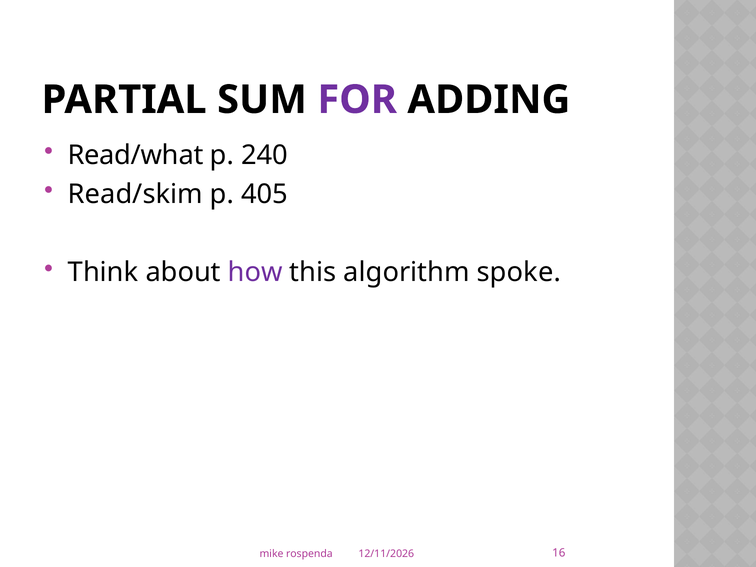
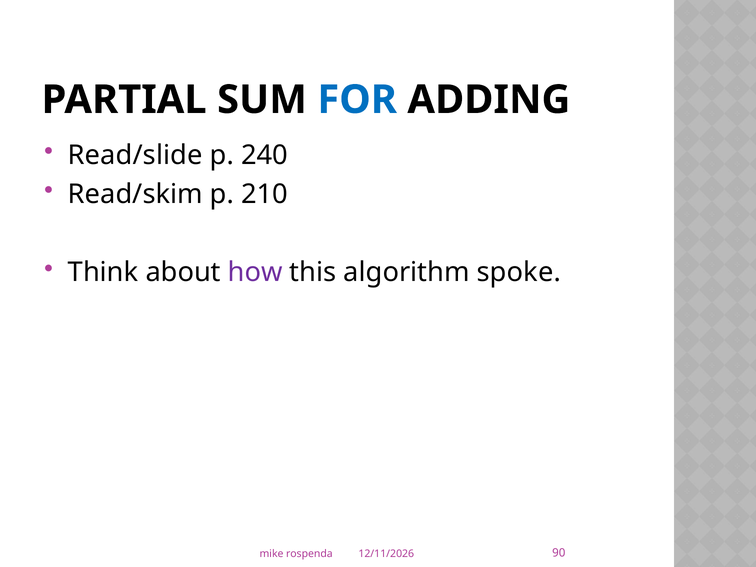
FOR colour: purple -> blue (357, 100)
Read/what: Read/what -> Read/slide (135, 155)
405: 405 -> 210 (264, 194)
16: 16 -> 90 (559, 553)
